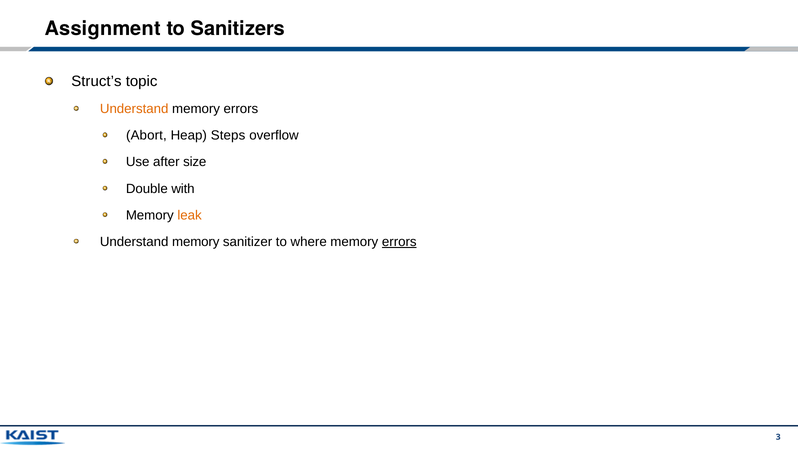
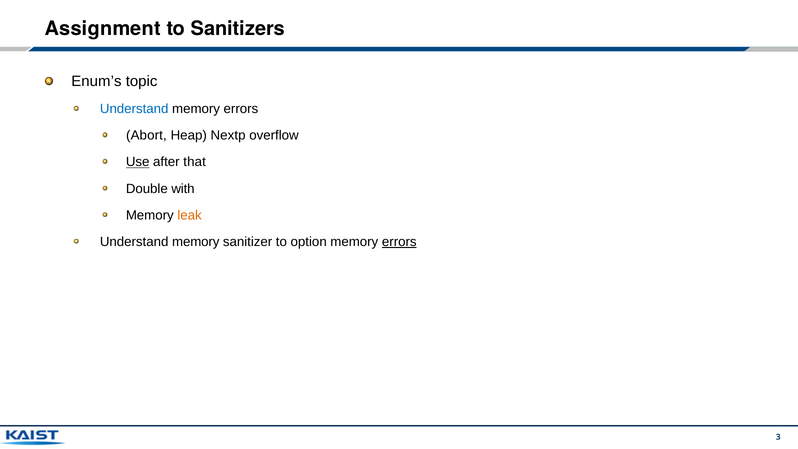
Struct’s: Struct’s -> Enum’s (96, 81)
Understand colour: orange -> blue (134, 109)
Steps: Steps -> Nextp (228, 135)
Use underline: none -> present (138, 162)
size: size -> that (195, 162)
where: where -> option (309, 242)
